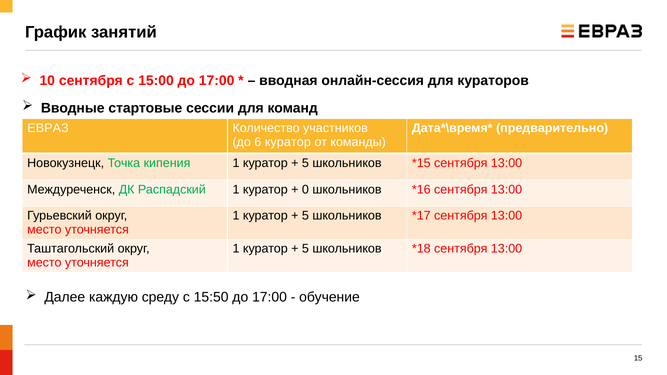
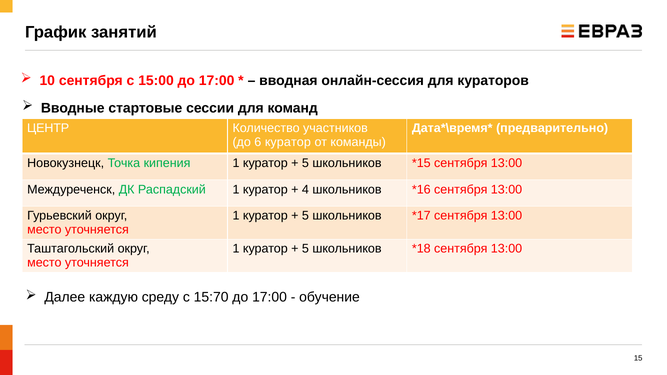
ЕВРАЗ: ЕВРАЗ -> ЦЕНТР (48, 128)
0: 0 -> 4 (305, 190)
15:50: 15:50 -> 15:70 (211, 297)
